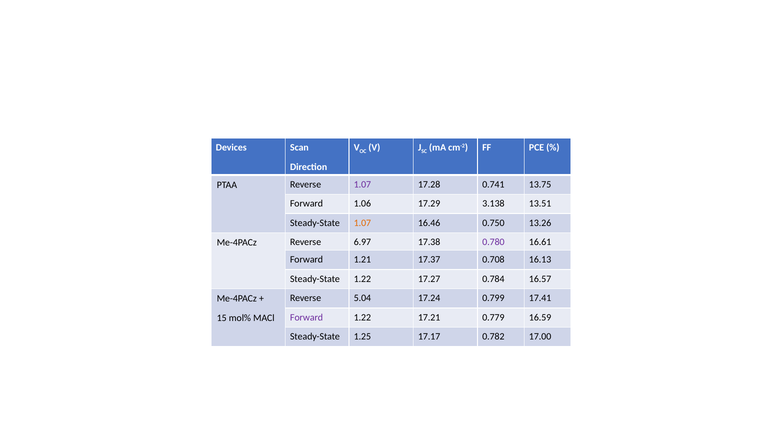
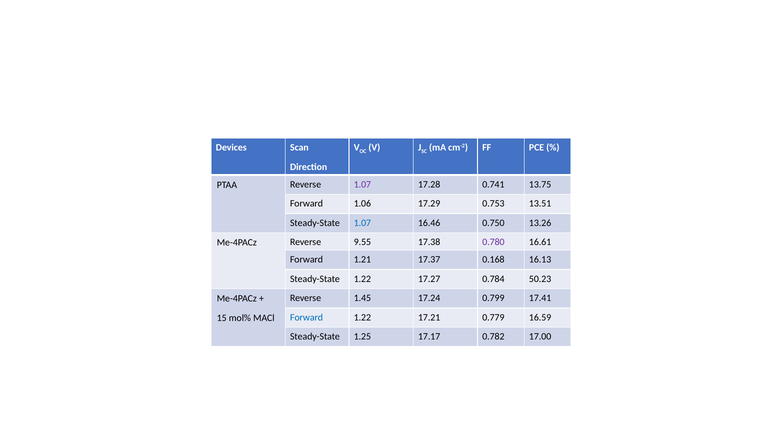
3.138: 3.138 -> 0.753 (493, 204)
1.07 colour: orange -> blue (362, 223)
6.97: 6.97 -> 9.55 (362, 242)
0.708: 0.708 -> 0.168 (493, 260)
16.57: 16.57 -> 50.23 (540, 279)
5.04: 5.04 -> 1.45 (362, 298)
Forward colour: purple -> blue (307, 317)
